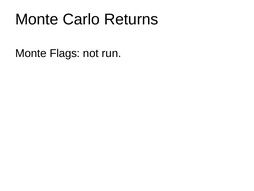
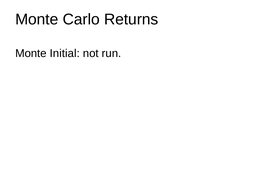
Flags: Flags -> Initial (65, 53)
